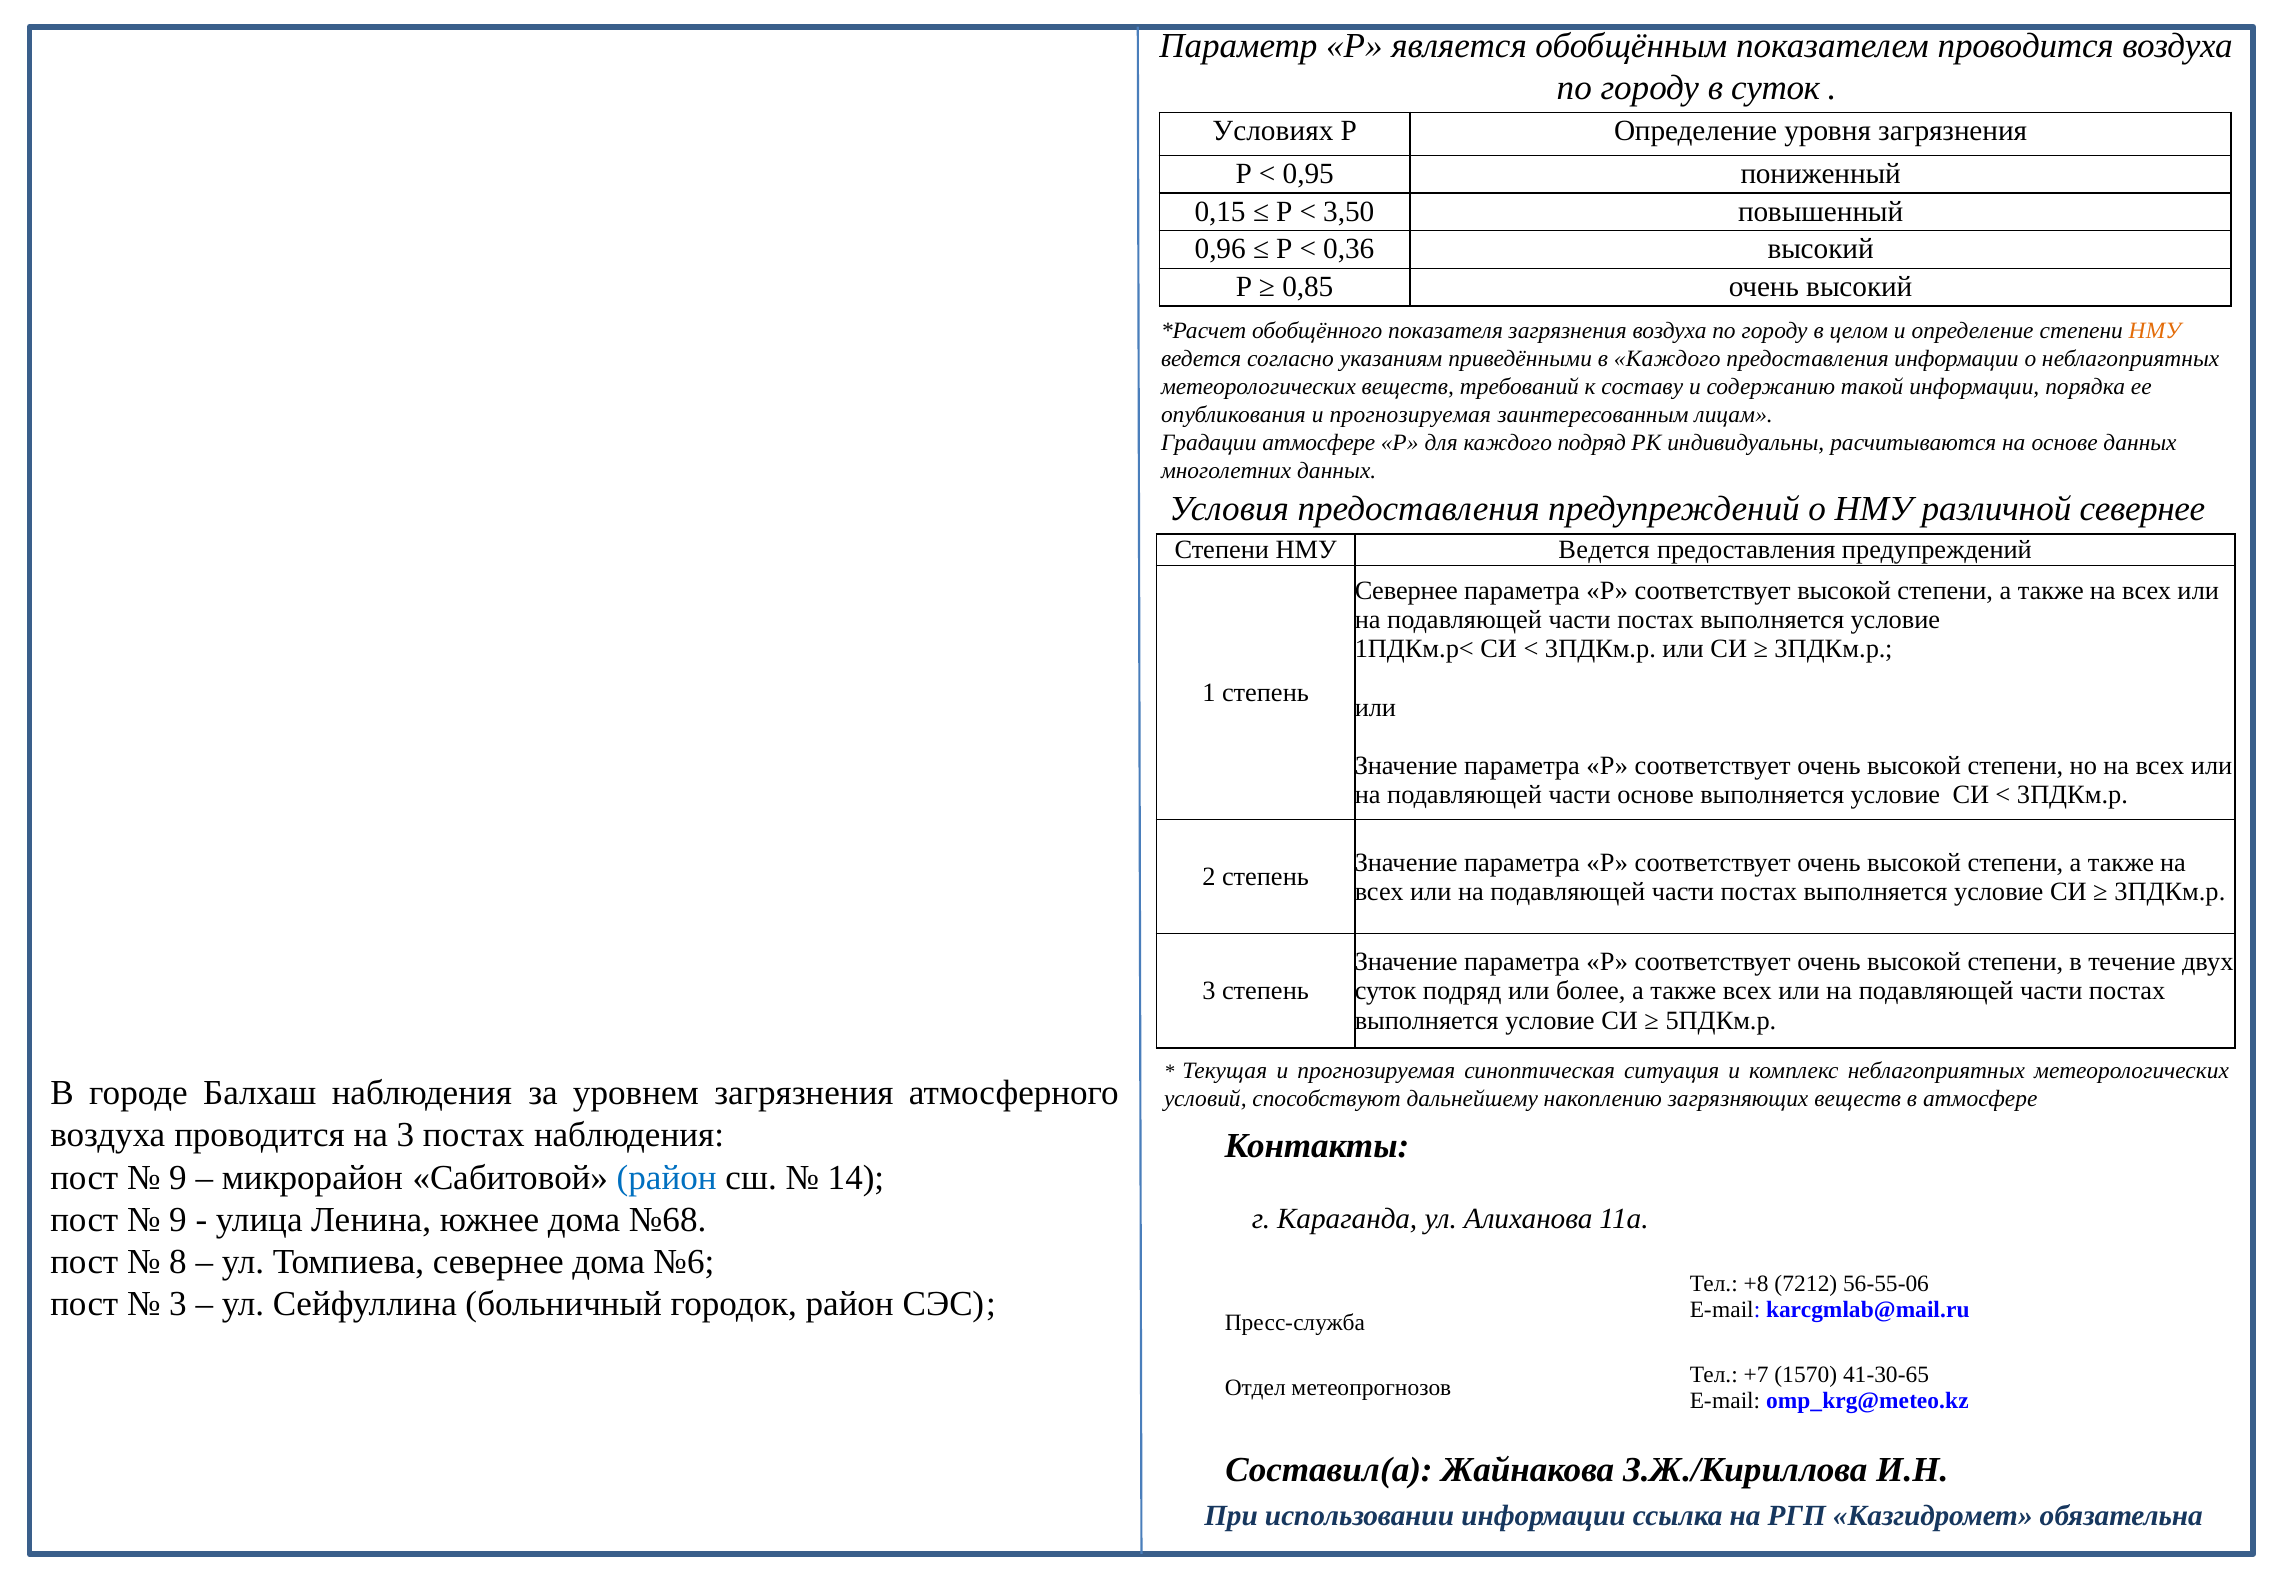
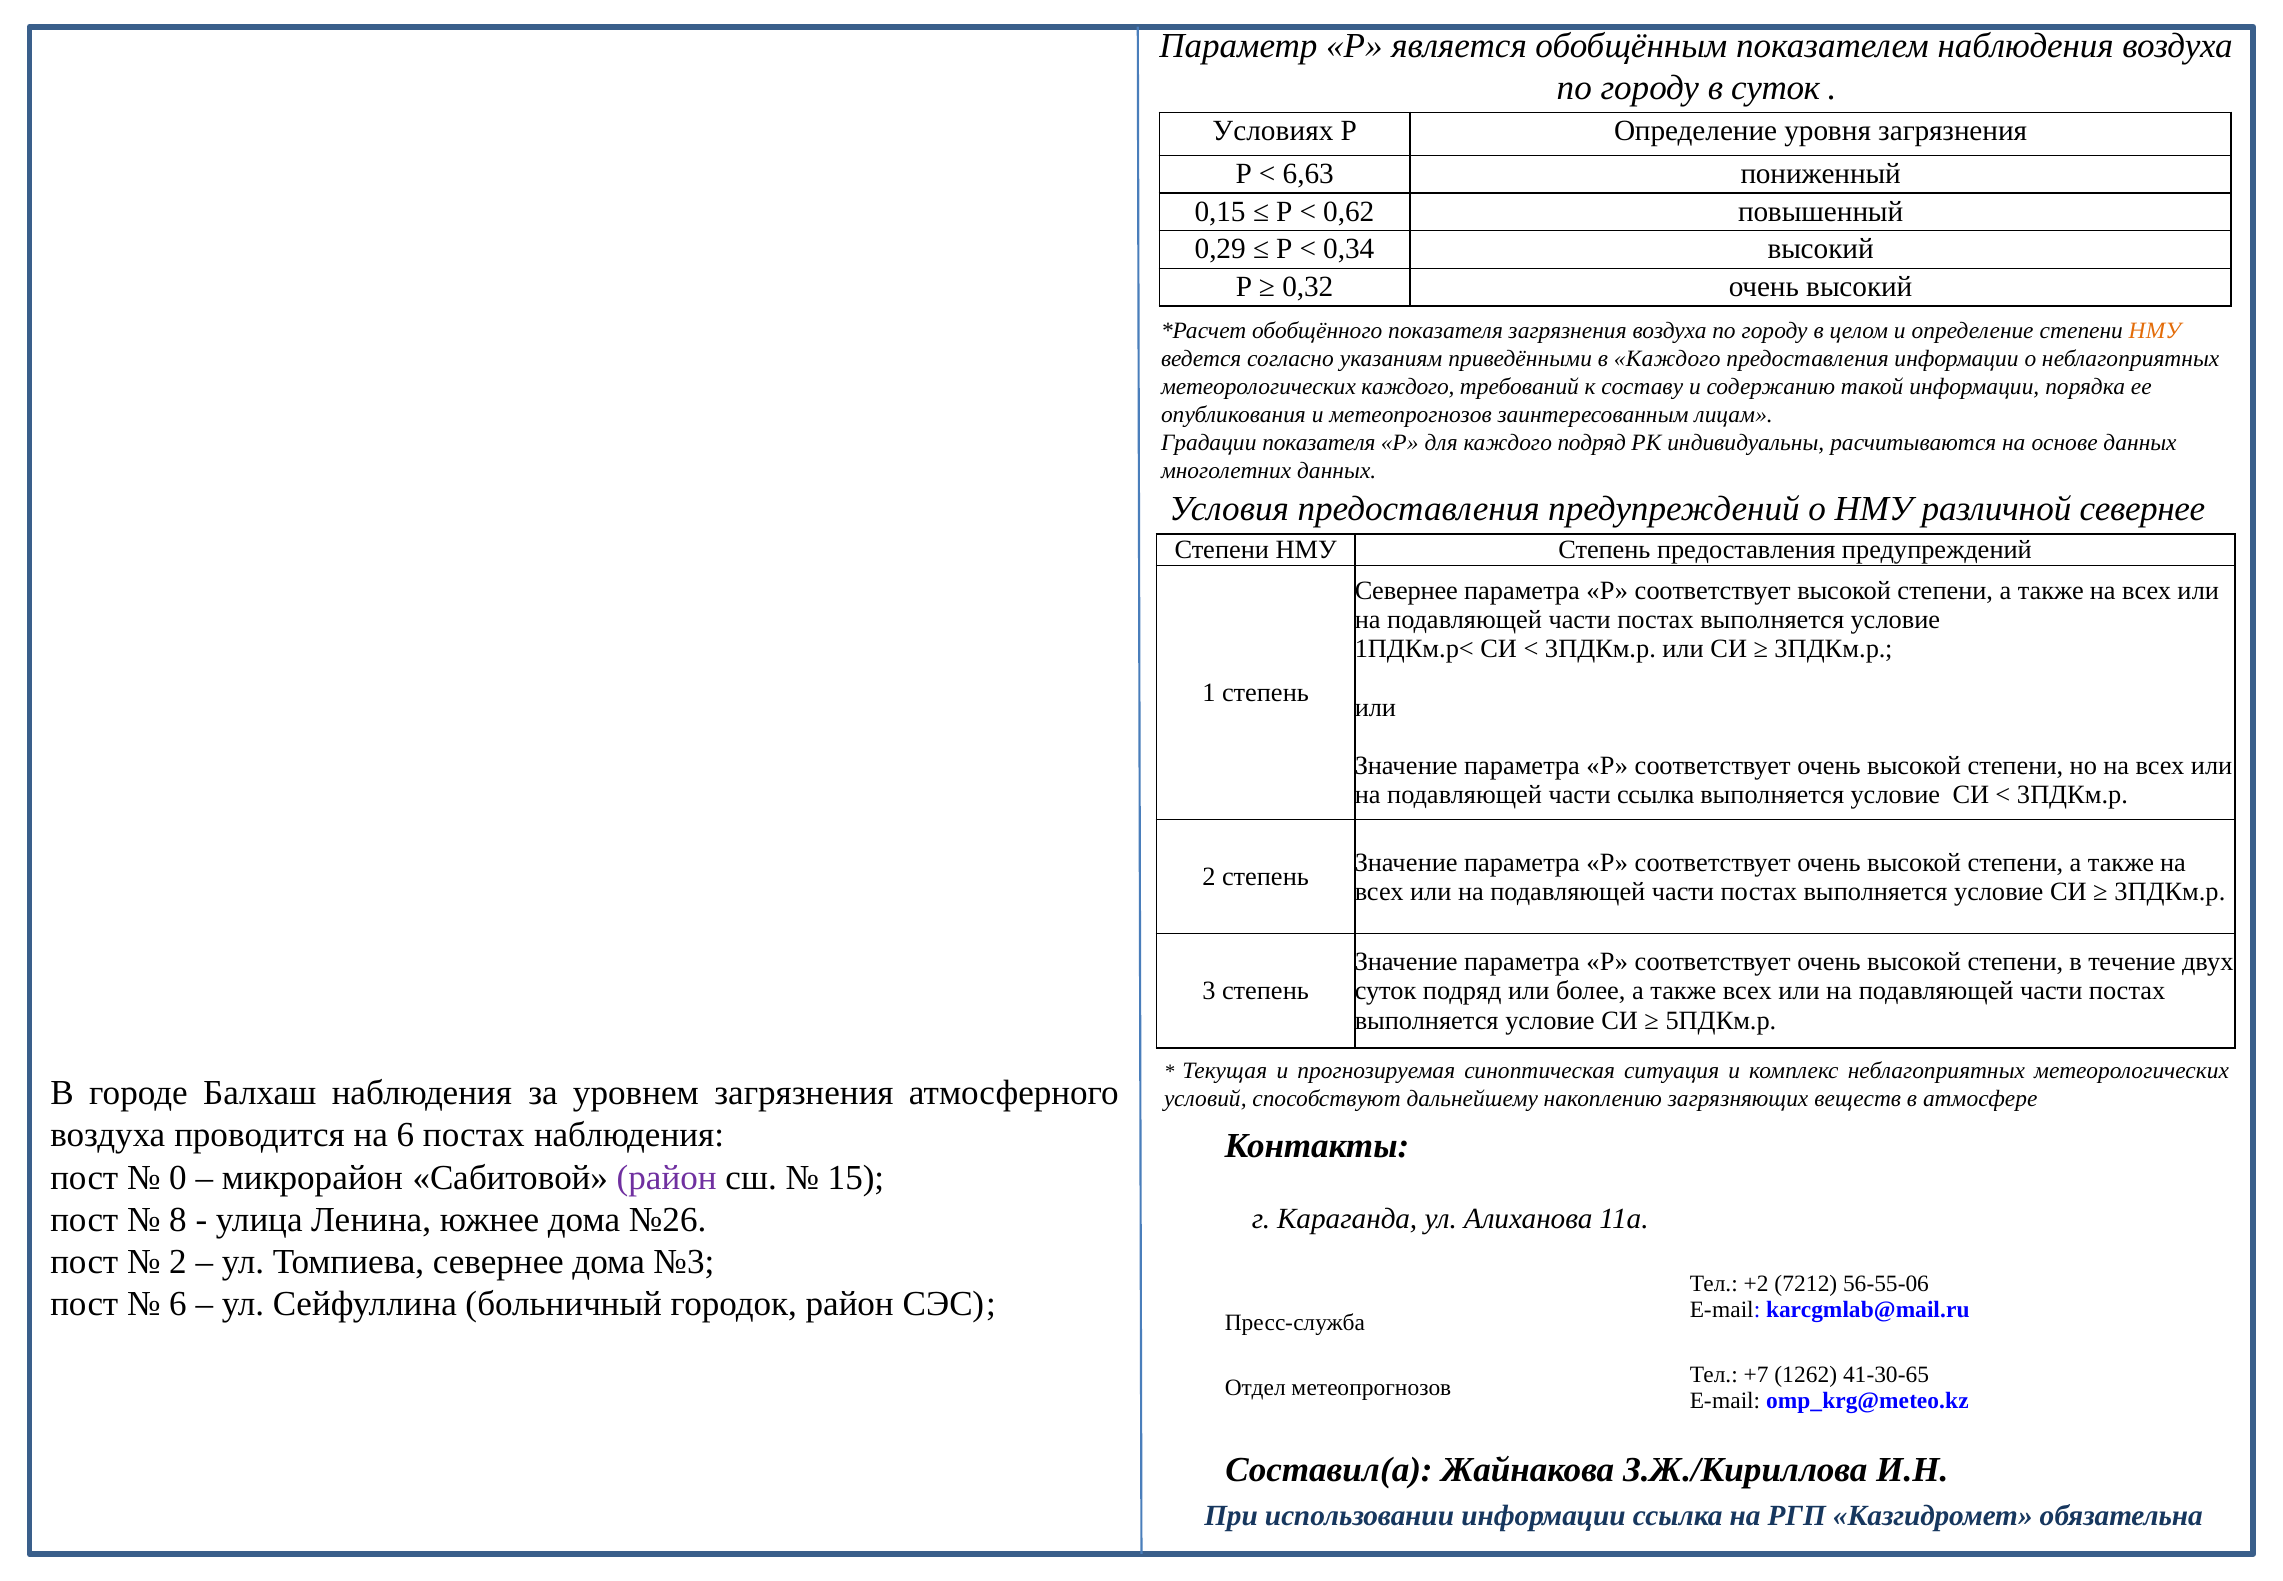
показателем проводится: проводится -> наблюдения (2026, 46)
0,95: 0,95 -> 6,63 (1308, 174)
3,50: 3,50 -> 0,62 (1349, 212)
0,96: 0,96 -> 0,29 (1220, 249)
0,36: 0,36 -> 0,34 (1349, 249)
0,85: 0,85 -> 0,32 (1308, 287)
метеорологических веществ: веществ -> каждого (1408, 387)
опубликования и прогнозируемая: прогнозируемая -> метеопрогнозов (1410, 415)
Градации атмосфере: атмосфере -> показателя (1319, 443)
Ведется: Ведется -> Степень (1604, 550)
части основе: основе -> ссылка (1656, 795)
на 3: 3 -> 6 (405, 1135)
9: 9 -> 0 (178, 1177)
район colour: blue -> purple (667, 1177)
14: 14 -> 15 (856, 1177)
9: 9 -> 8 (178, 1219)
№68: №68 -> №26 (668, 1219)
8: 8 -> 2 (178, 1261)
№6: №6 -> №3 (684, 1261)
+8: +8 -> +2 (1756, 1283)
3: 3 -> 6 (178, 1304)
1570: 1570 -> 1262 (1806, 1375)
